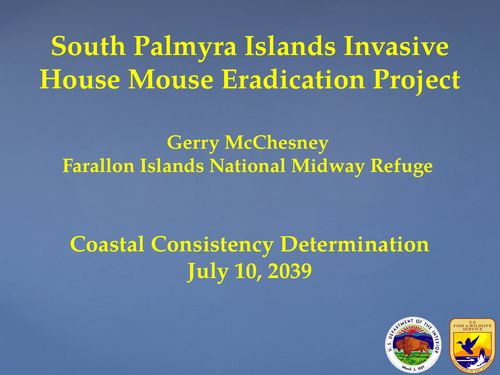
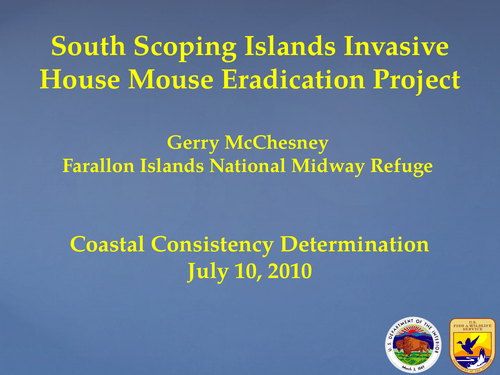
Palmyra: Palmyra -> Scoping (185, 46)
2039: 2039 -> 2010 (290, 271)
